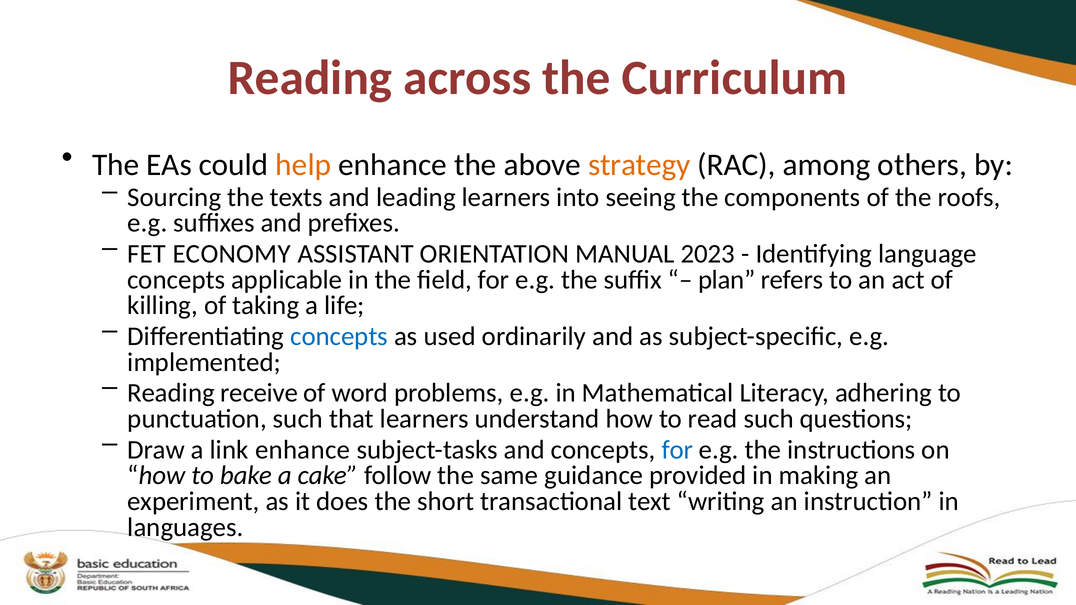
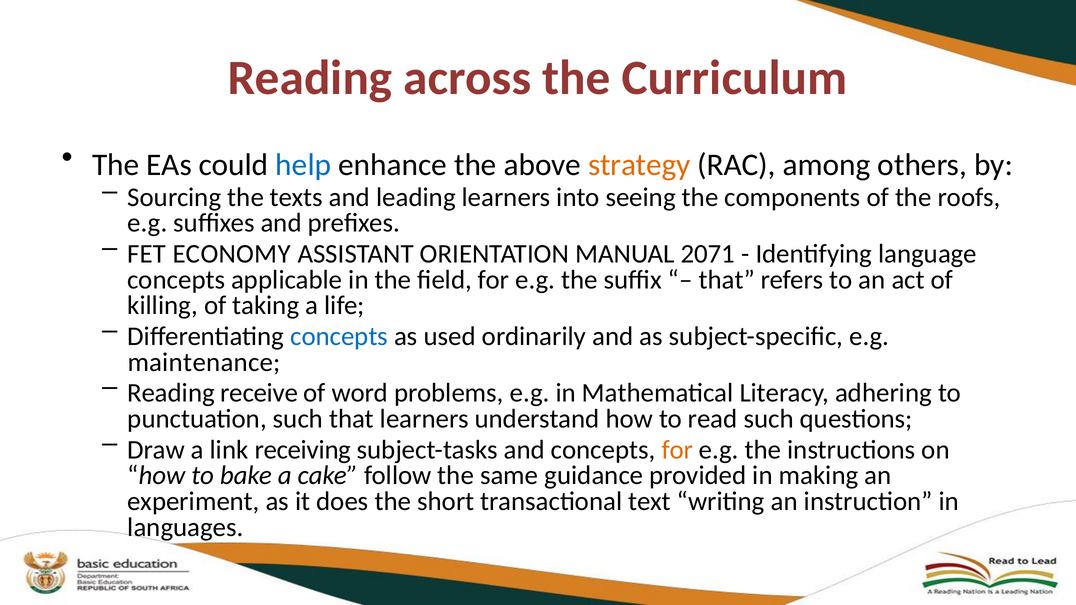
help colour: orange -> blue (303, 165)
2023: 2023 -> 2071 (708, 254)
plan: plan -> that (727, 280)
implemented: implemented -> maintenance (204, 362)
link enhance: enhance -> receiving (303, 450)
for colour: blue -> orange (677, 450)
